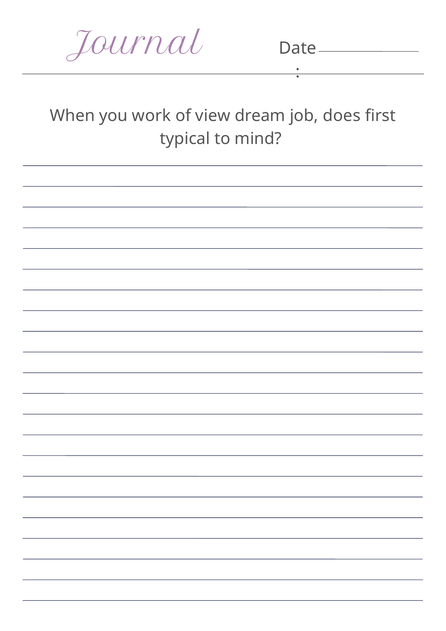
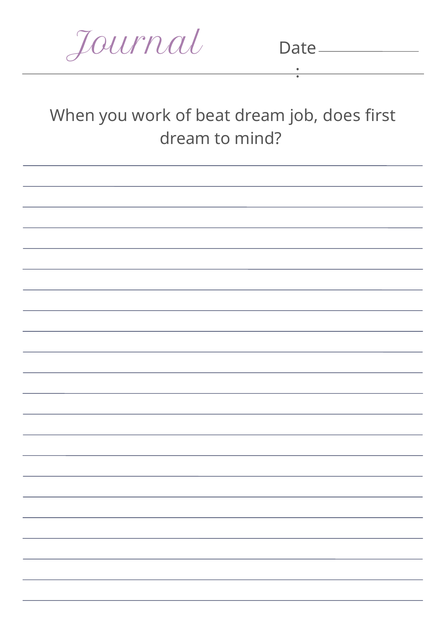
view: view -> beat (213, 116)
typical: typical -> dream (185, 139)
